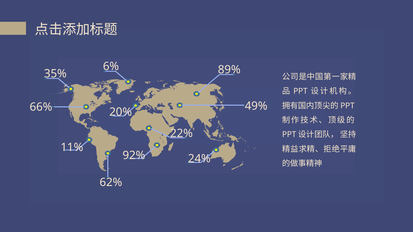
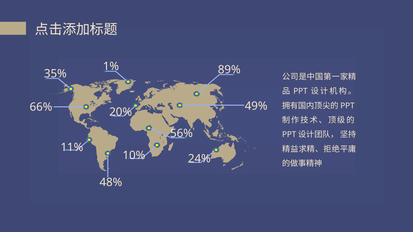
6%: 6% -> 1% (111, 66)
22%: 22% -> 56% (182, 134)
92%: 92% -> 10% (134, 155)
62%: 62% -> 48% (111, 183)
